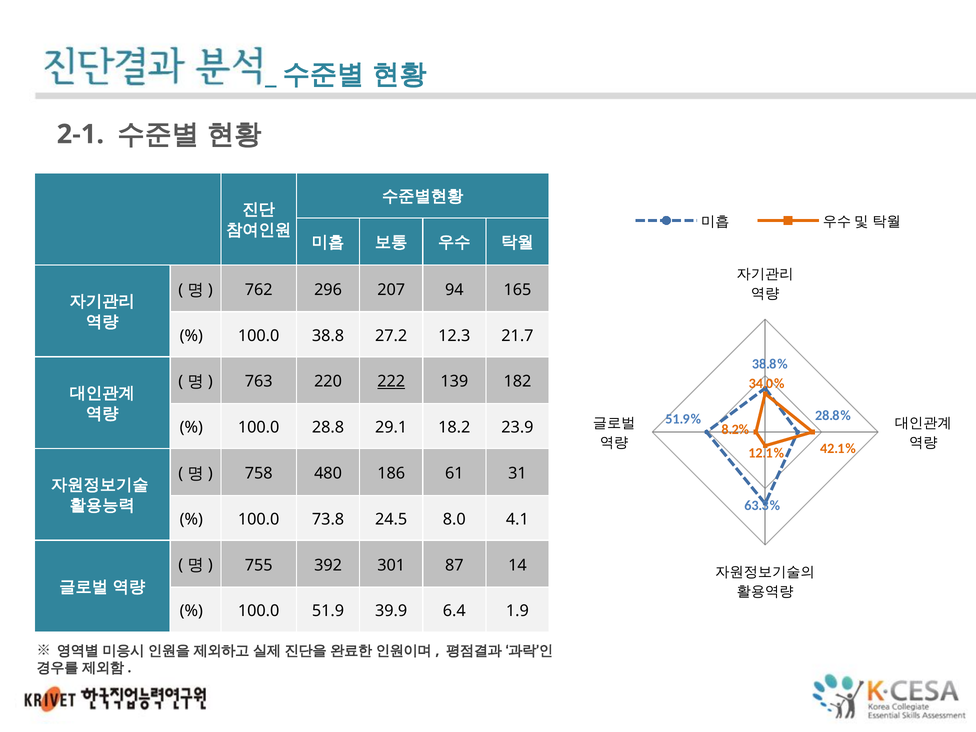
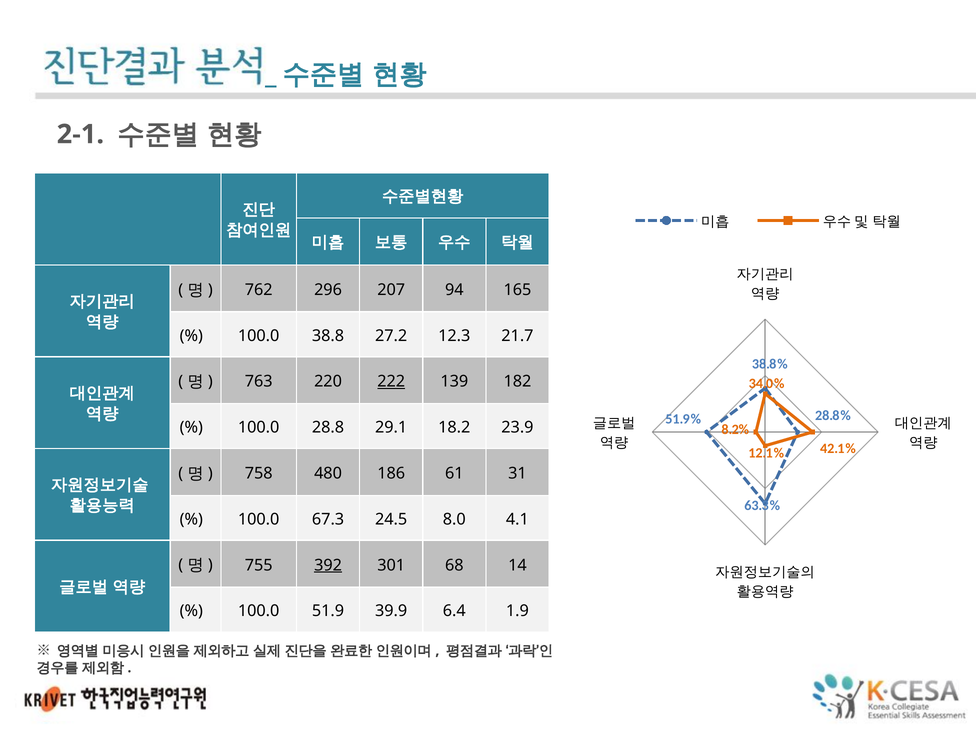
73.8: 73.8 -> 67.3 (328, 519)
392 underline: none -> present (328, 565)
87: 87 -> 68 (454, 565)
